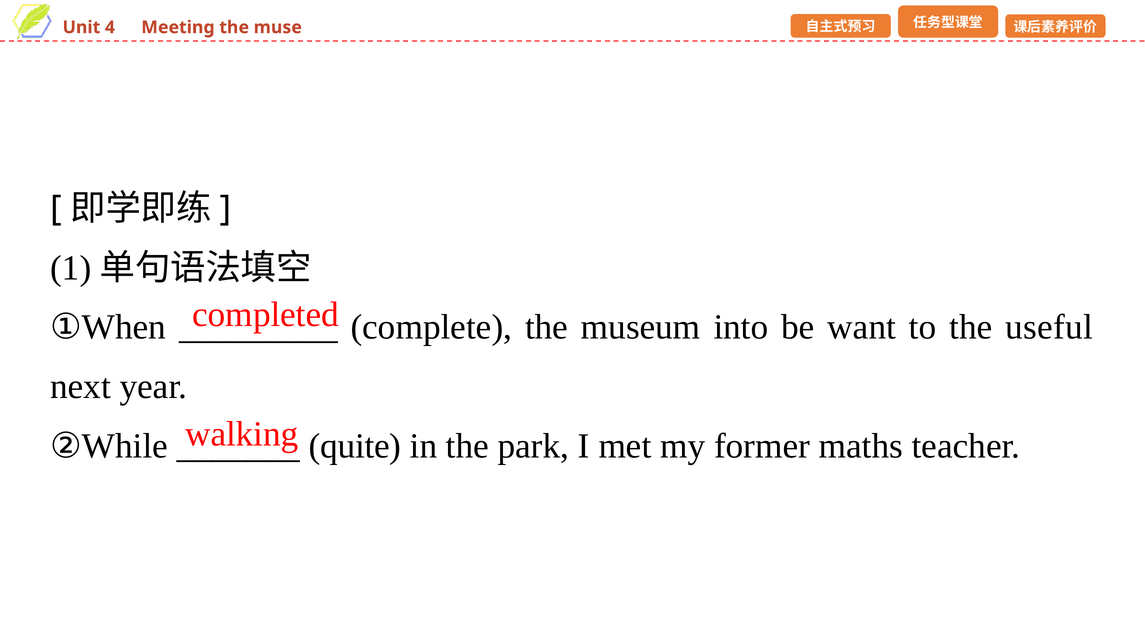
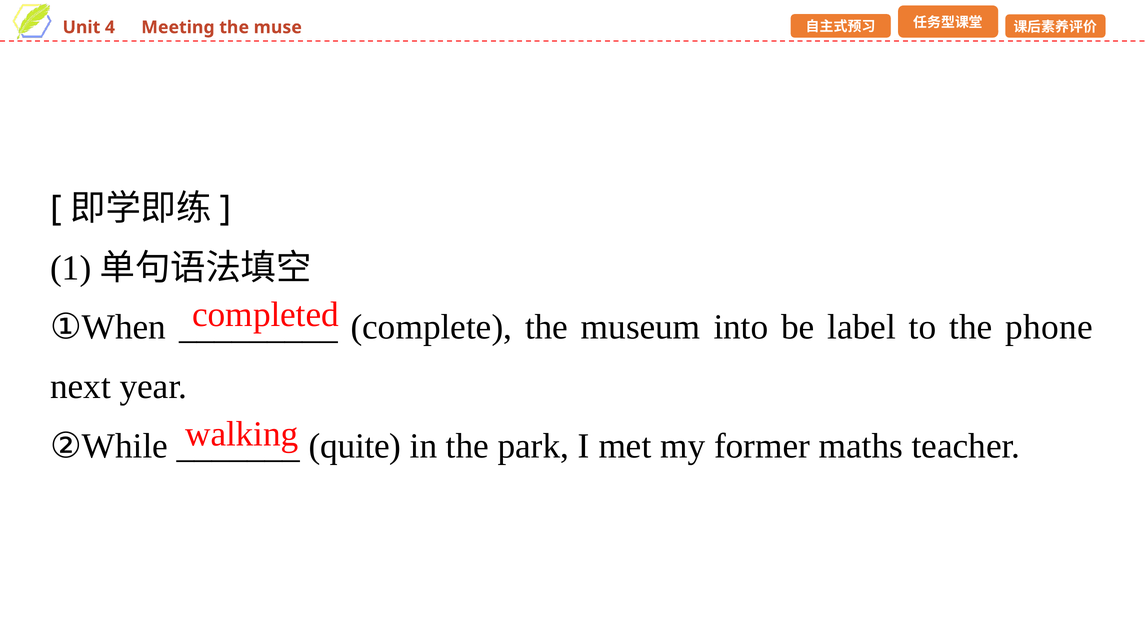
want: want -> label (862, 327)
useful: useful -> phone (1049, 327)
